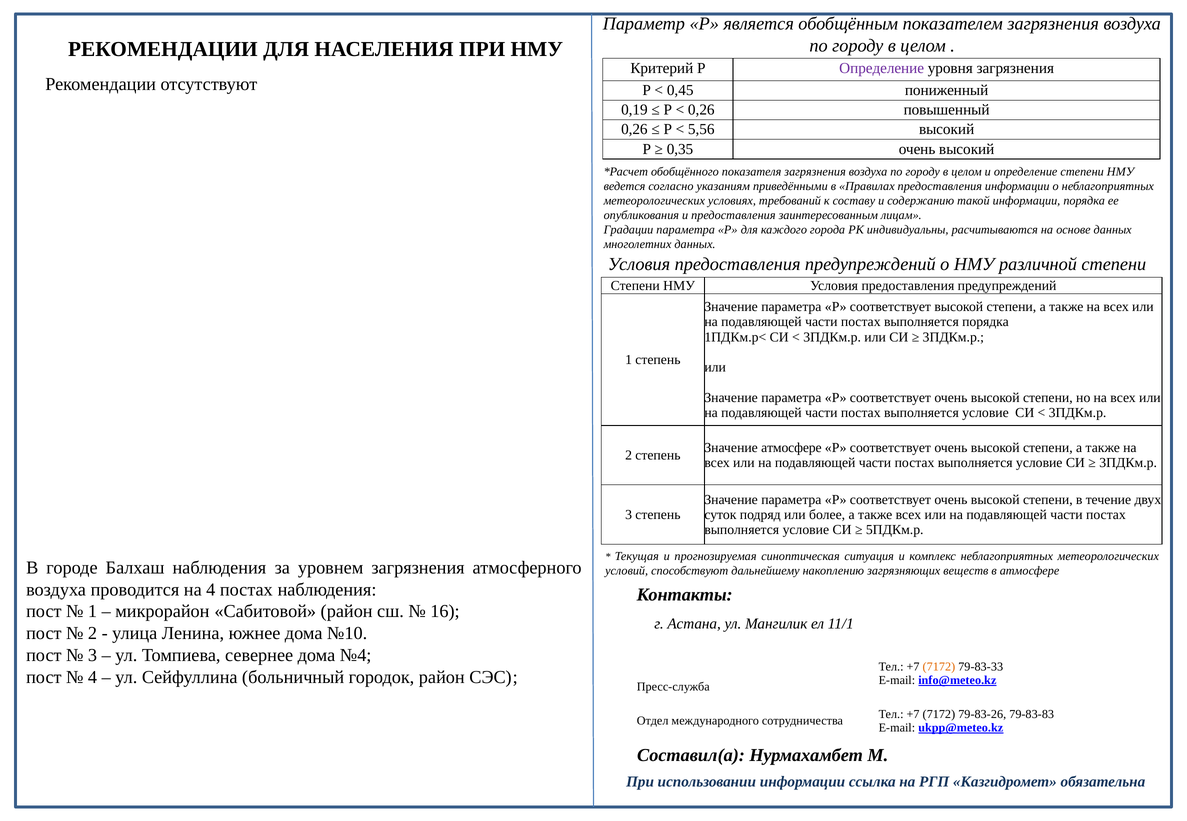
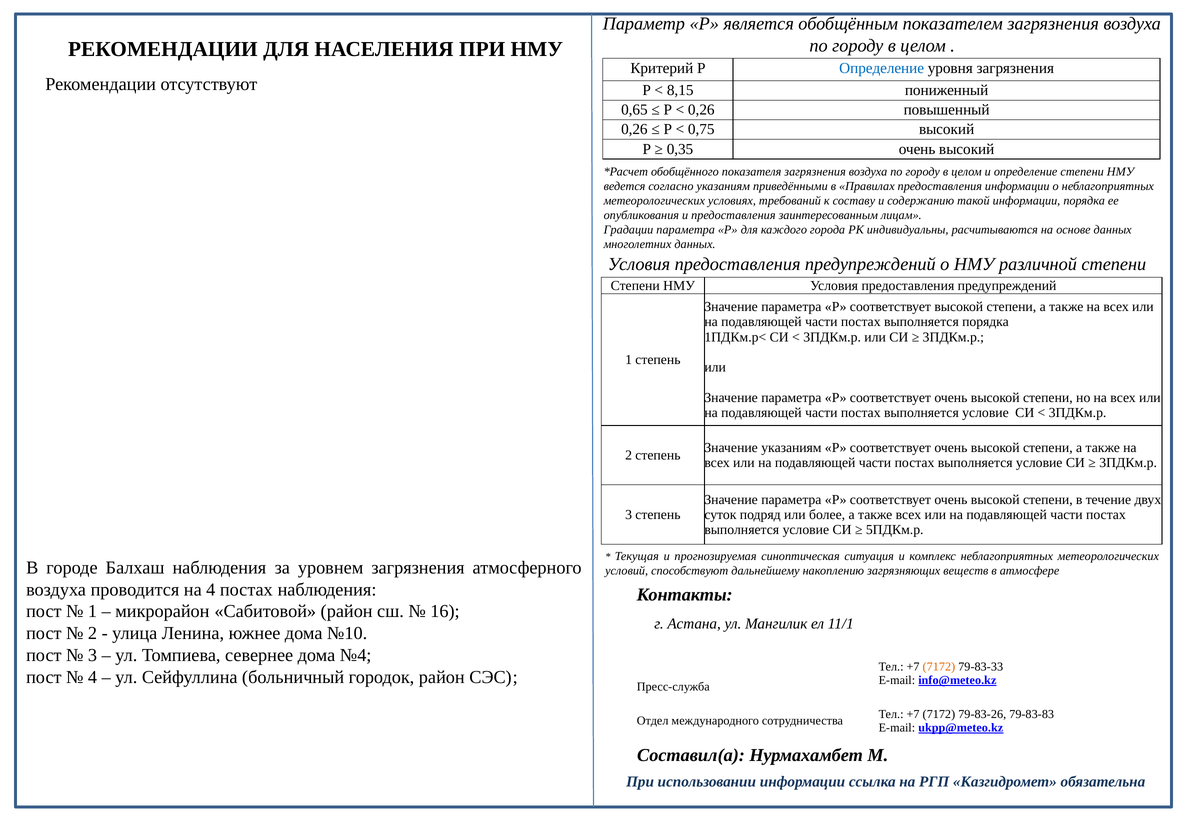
Определение colour: purple -> blue (882, 68)
0,45: 0,45 -> 8,15 (680, 90)
0,19: 0,19 -> 0,65 (634, 110)
5,56: 5,56 -> 0,75 (701, 130)
Значение атмосфере: атмосфере -> указаниям (791, 448)
